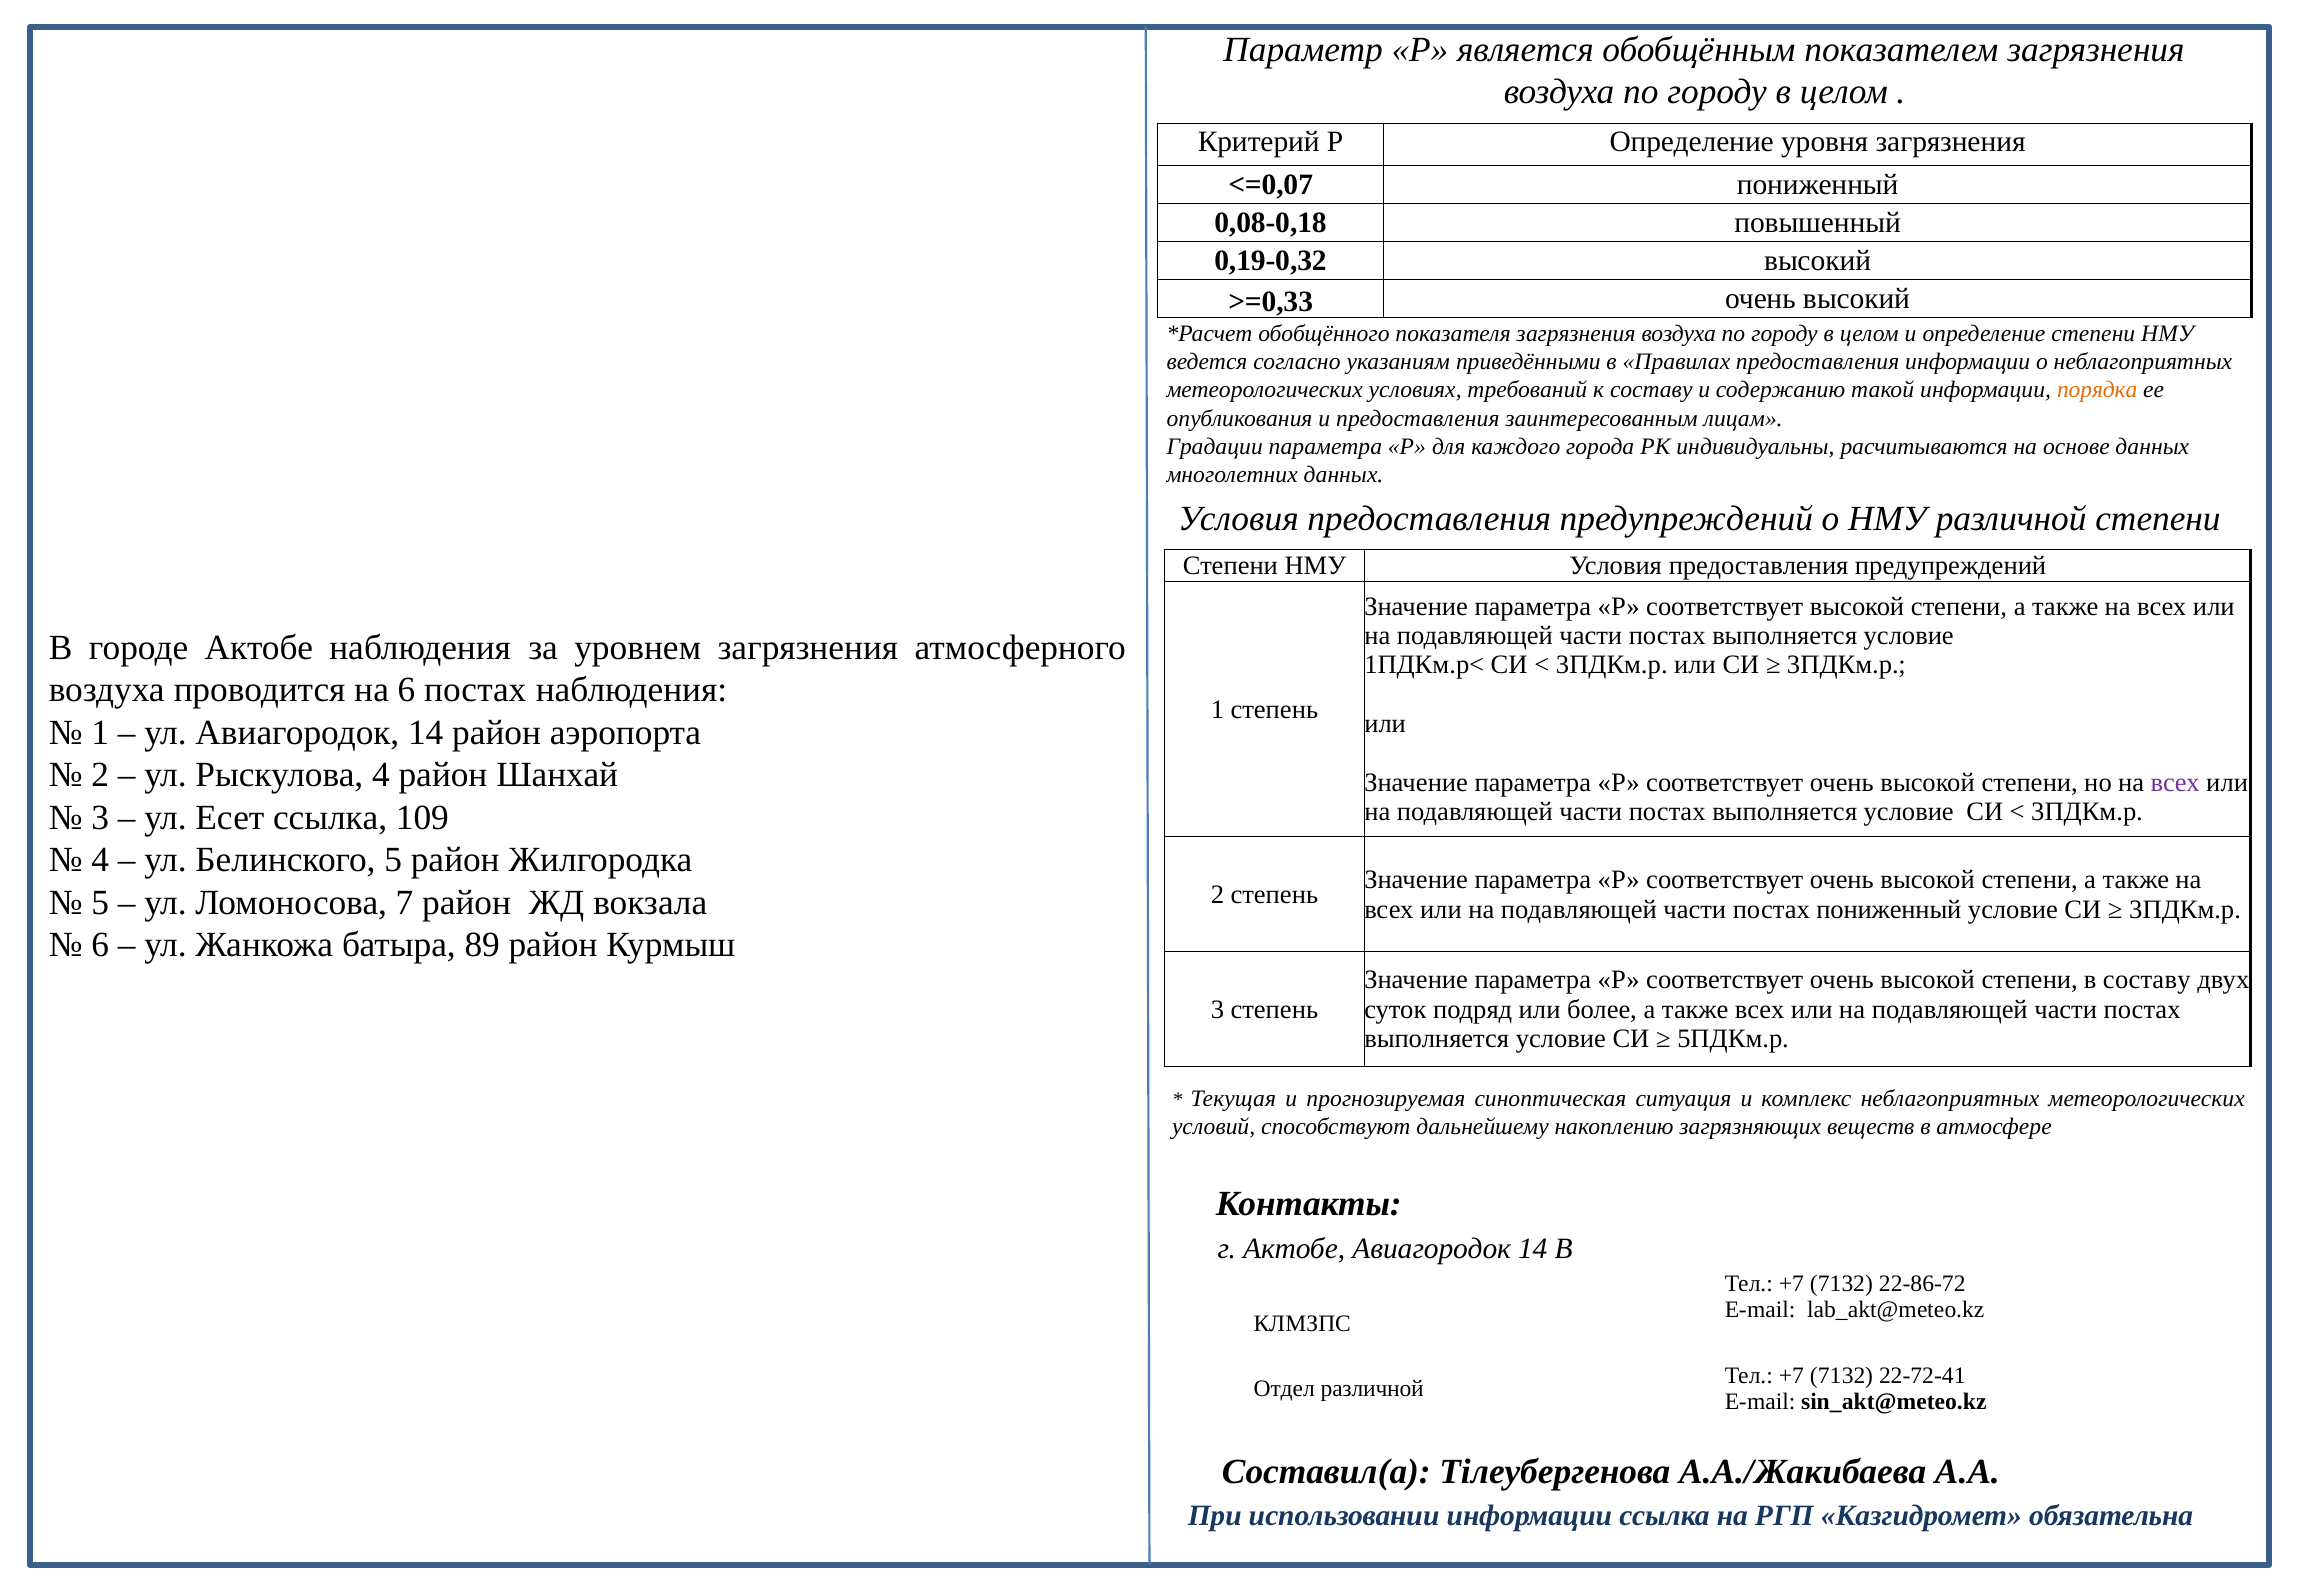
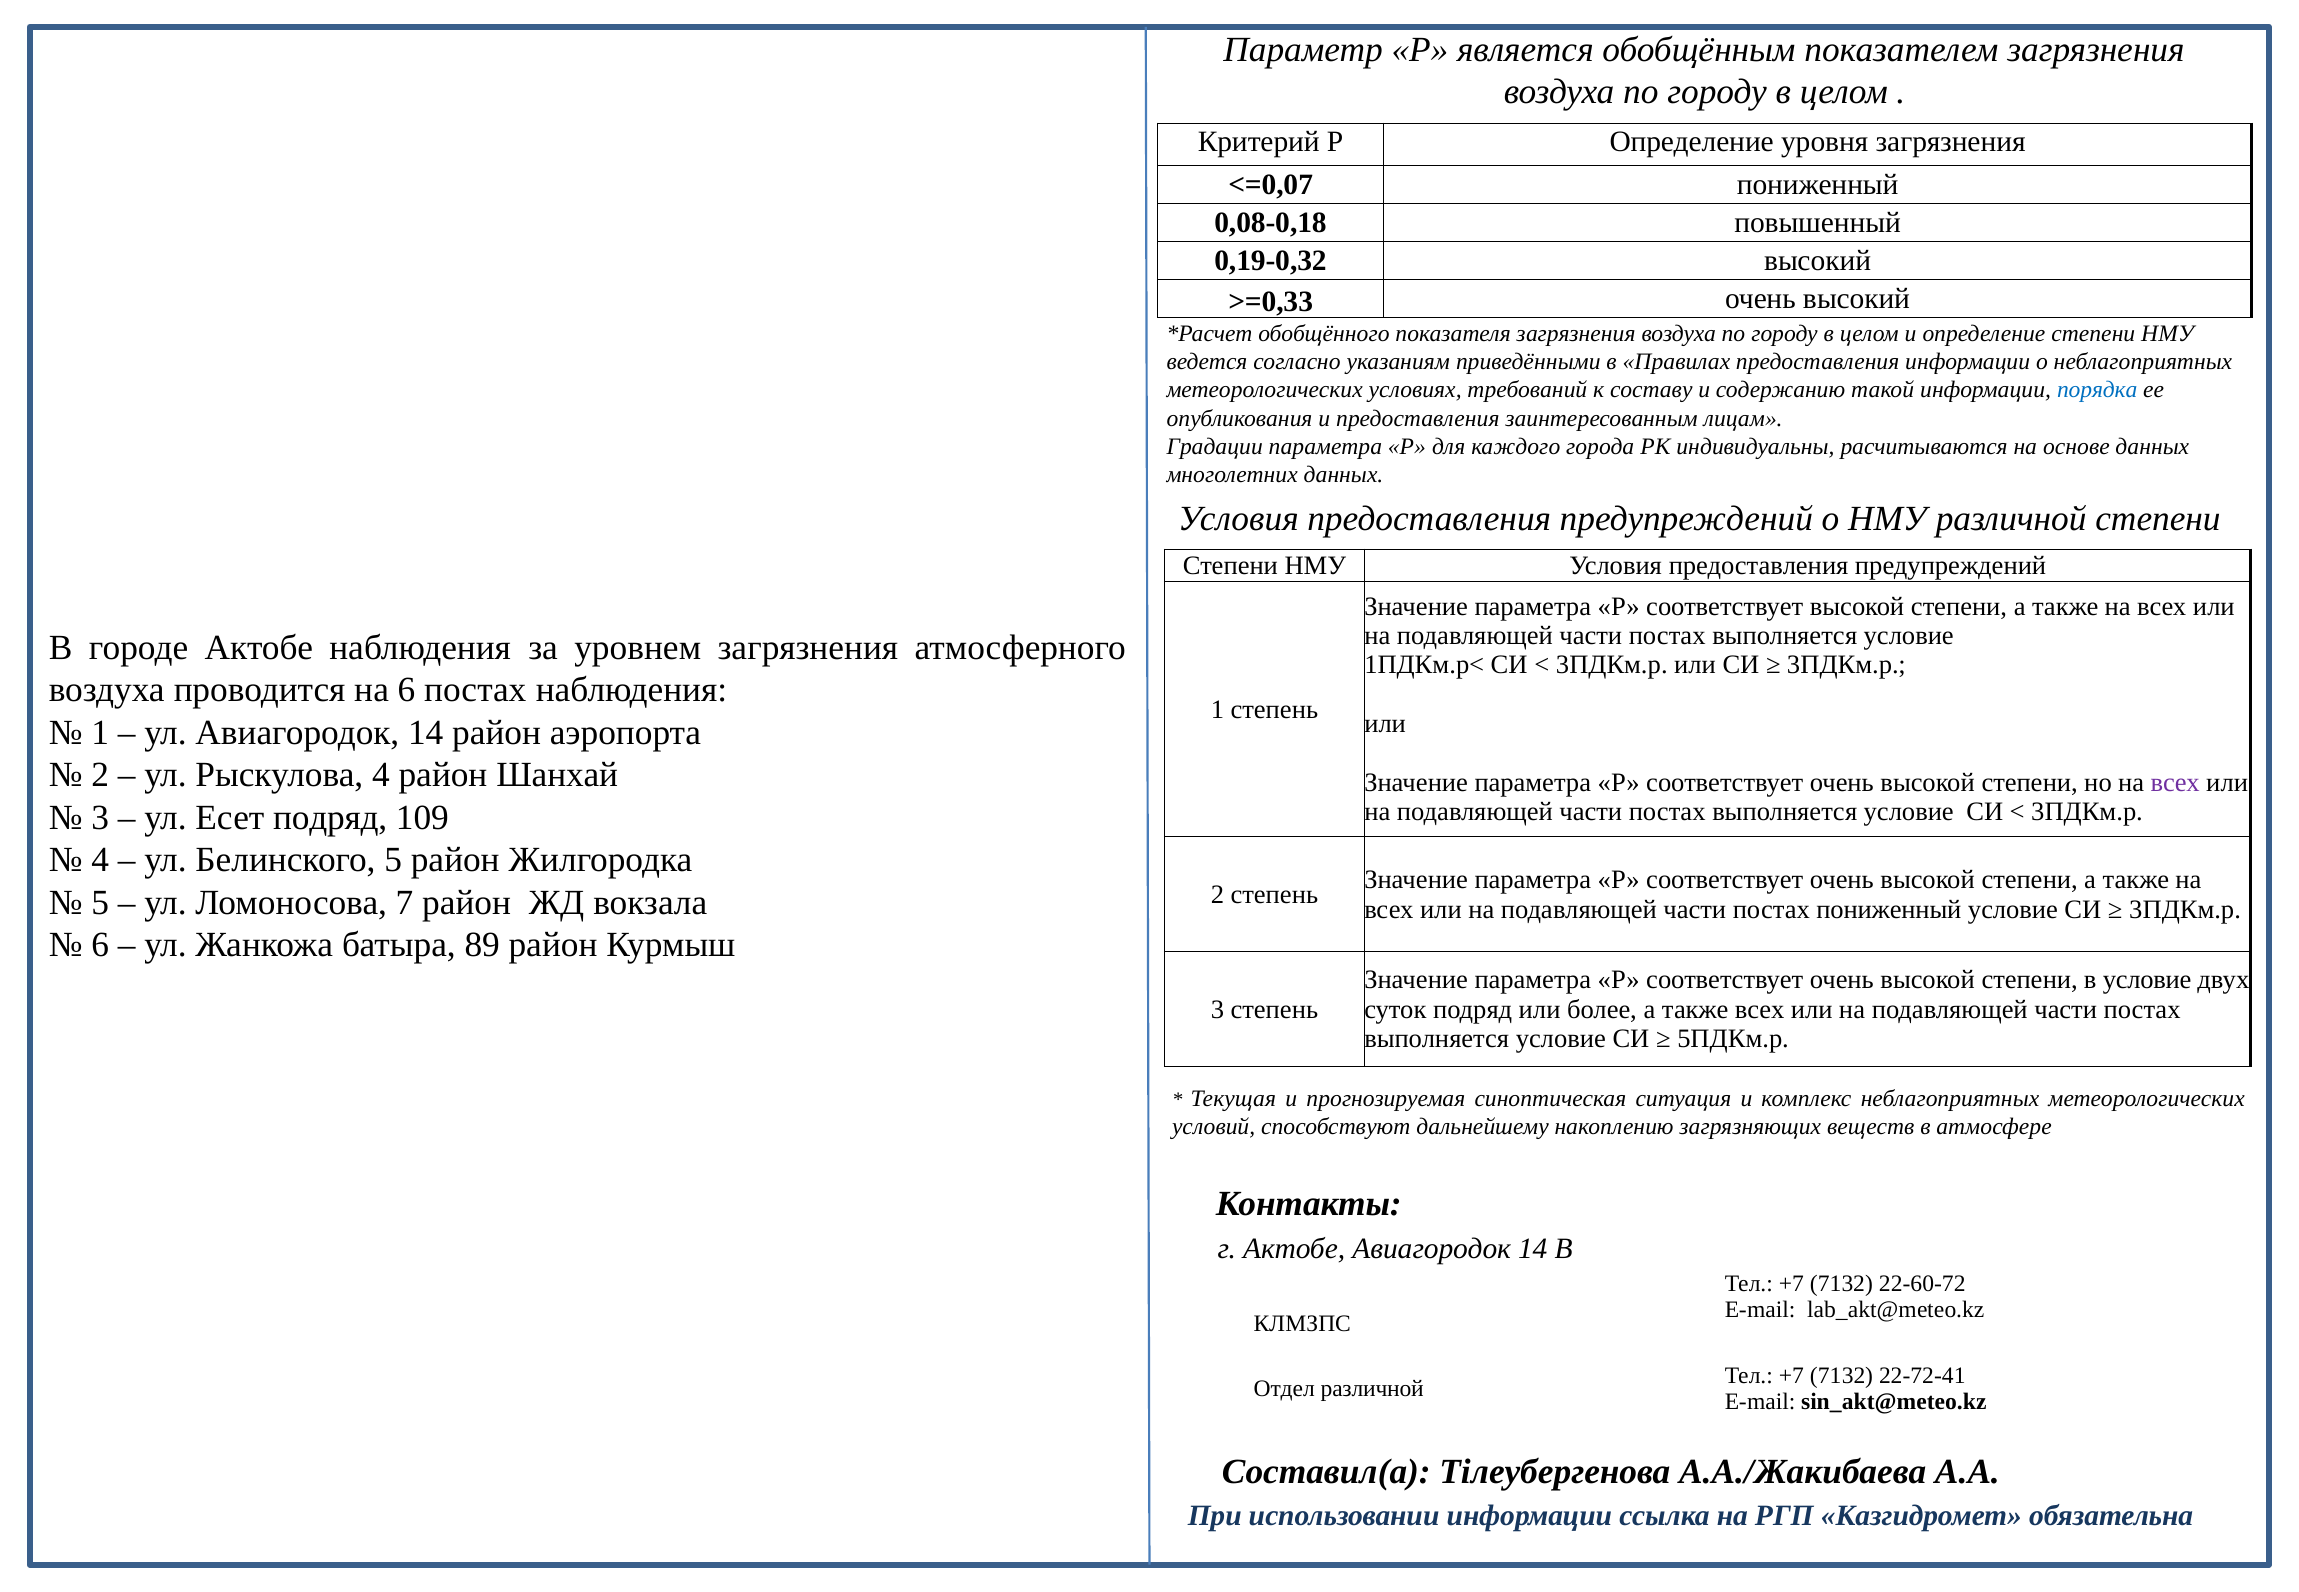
порядка colour: orange -> blue (2097, 390)
Есет ссылка: ссылка -> подряд (330, 817)
в составу: составу -> условие (2147, 980)
22-86-72: 22-86-72 -> 22-60-72 (1922, 1284)
